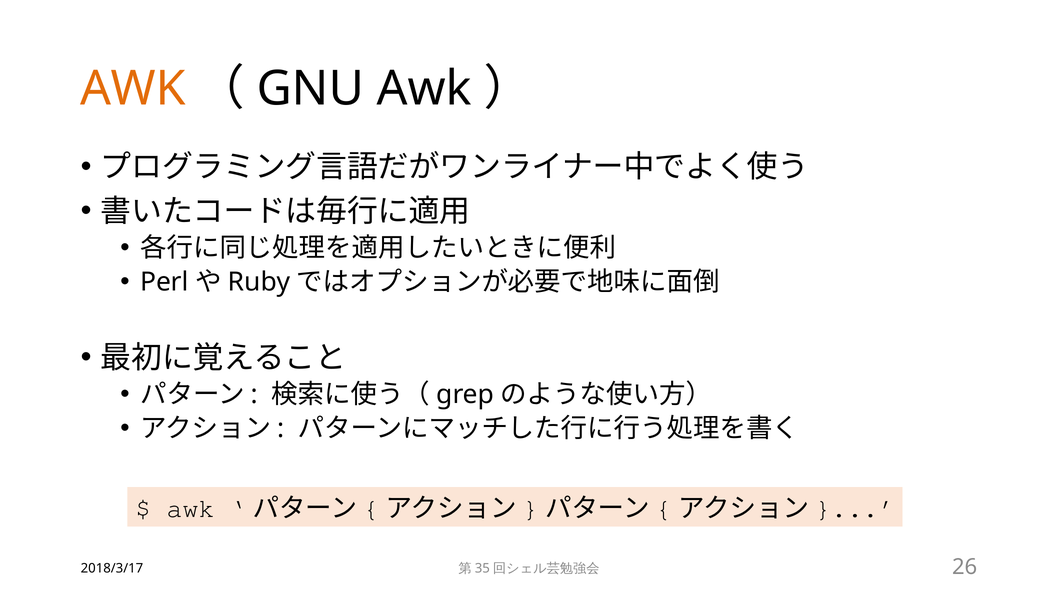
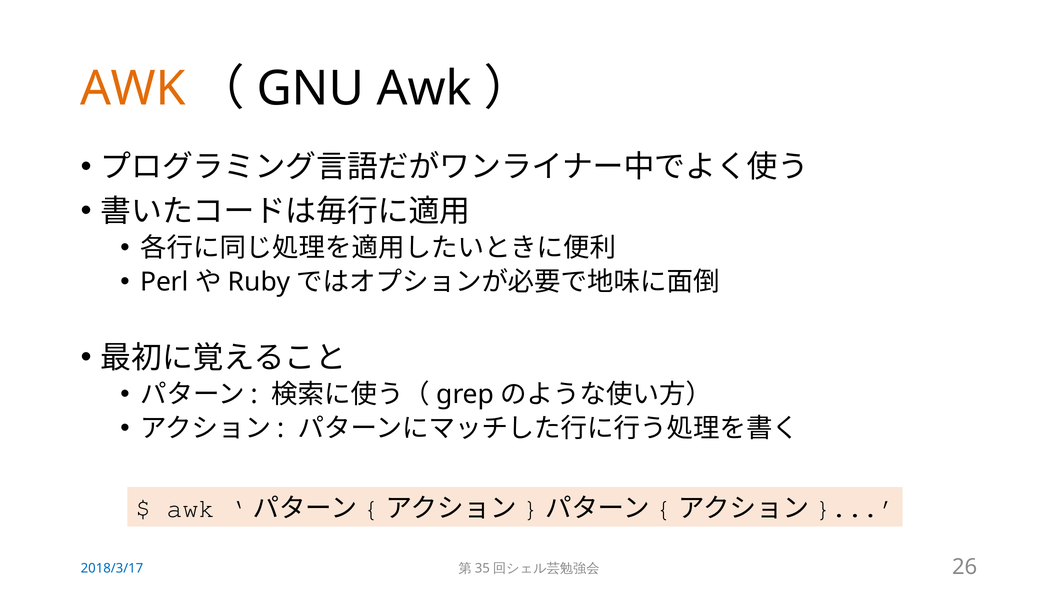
2018/3/17 colour: black -> blue (112, 568)
